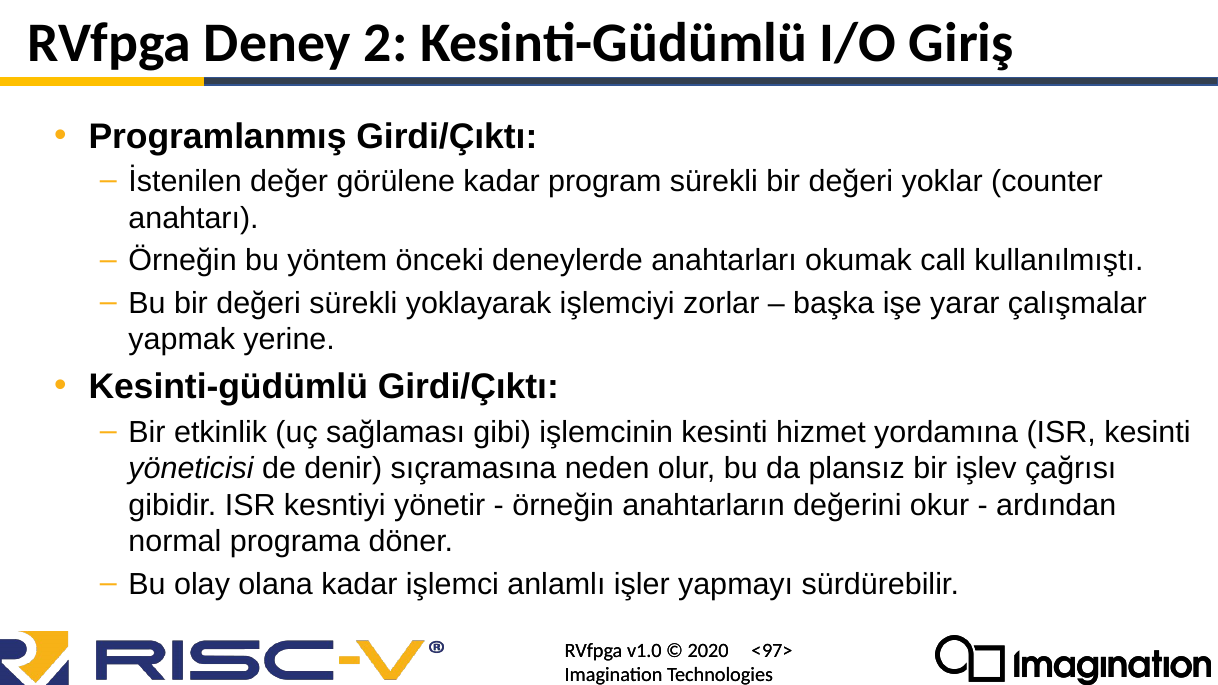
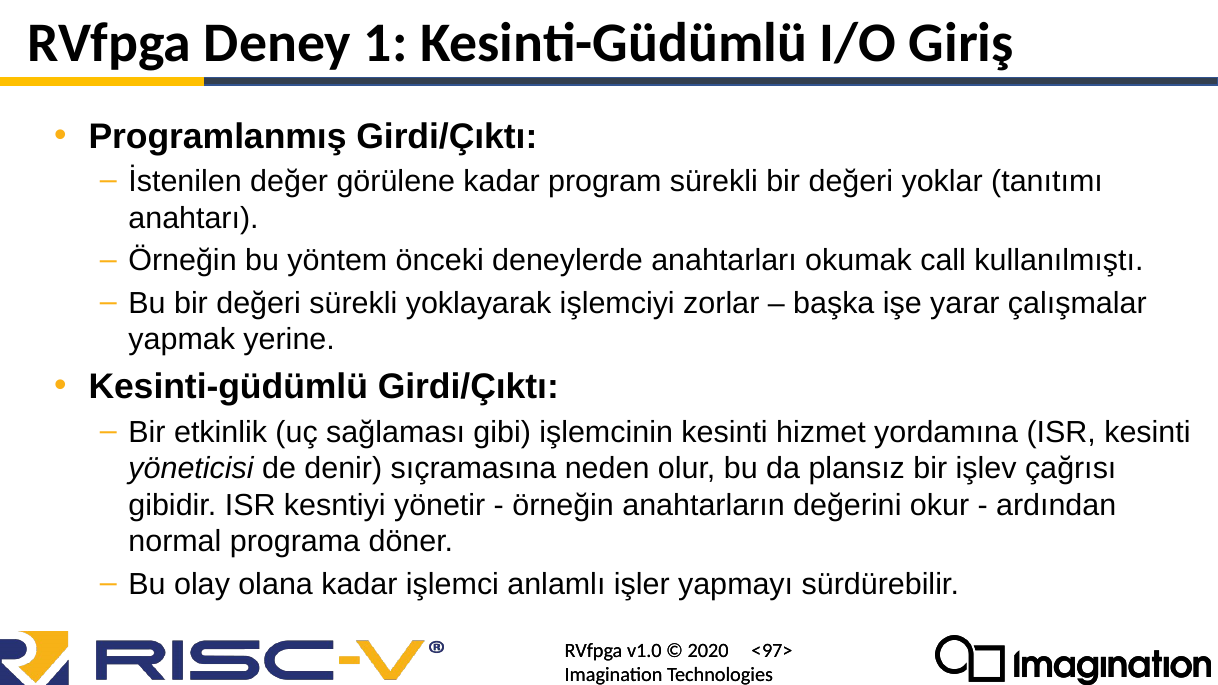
2: 2 -> 1 (386, 43)
counter: counter -> tanıtımı (1047, 182)
